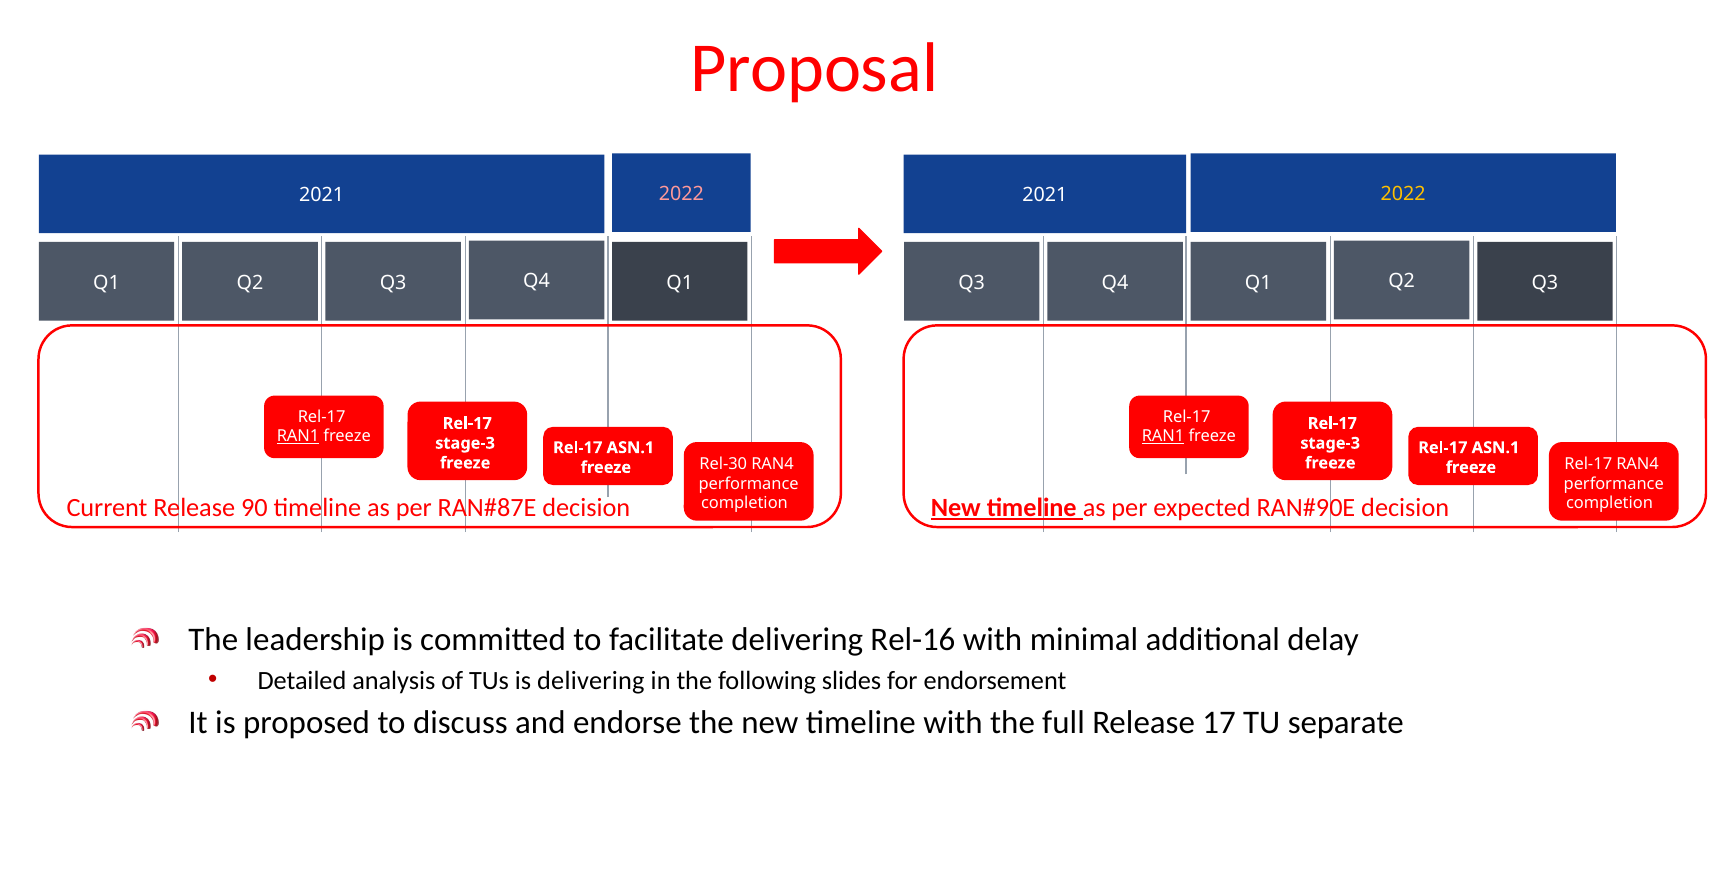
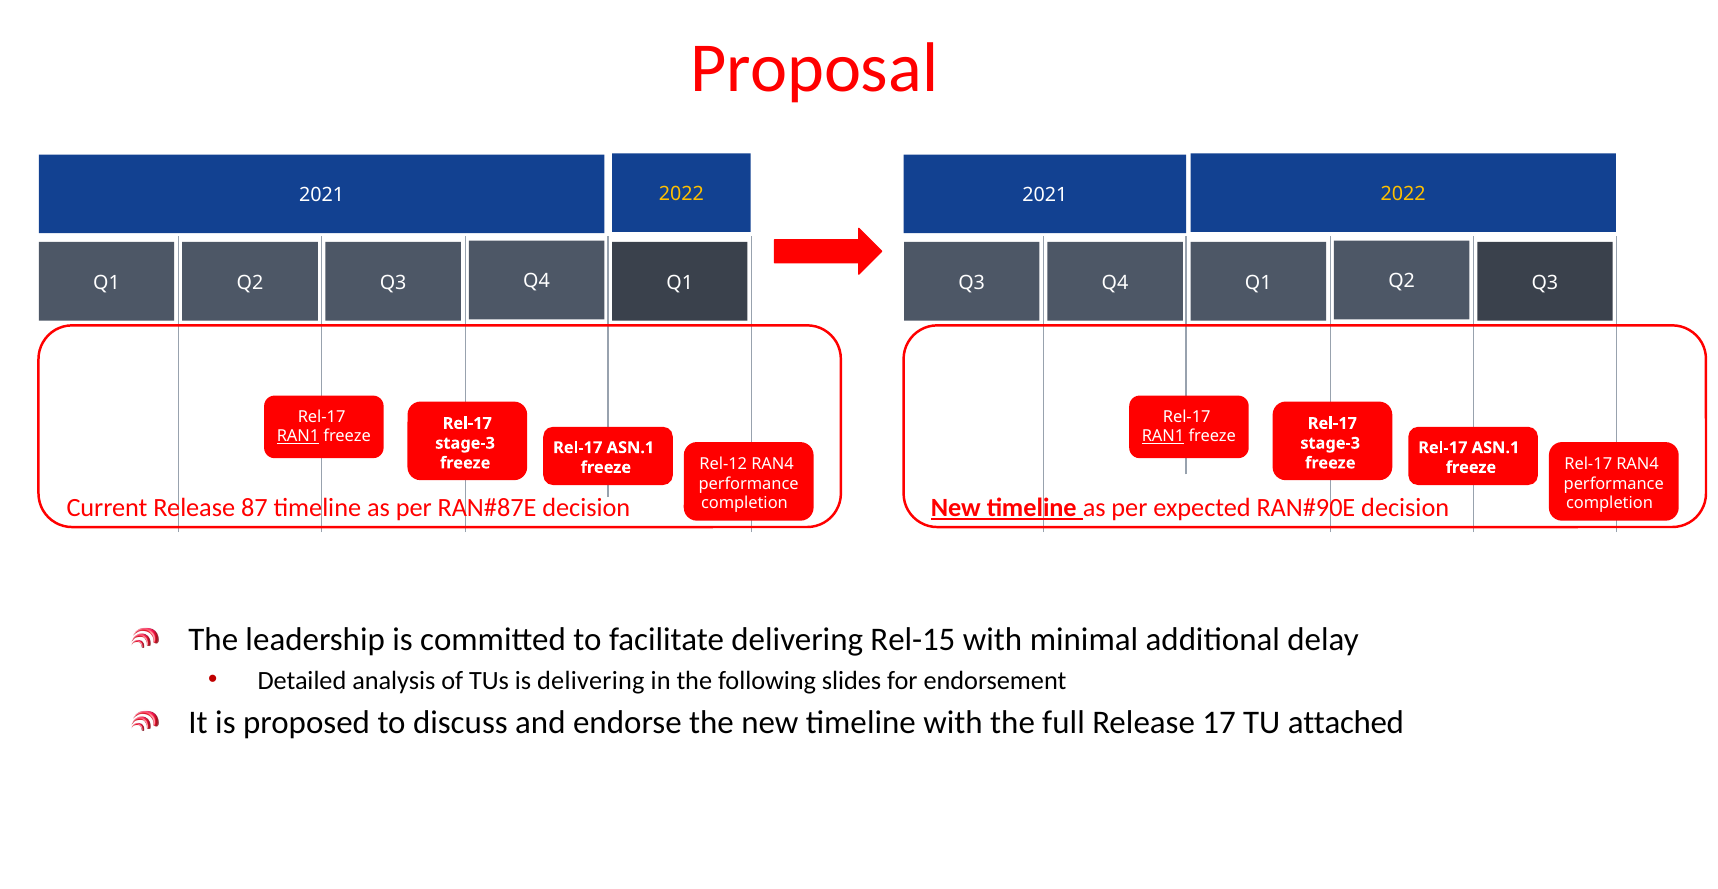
2022 colour: pink -> yellow (681, 194)
Rel-30: Rel-30 -> Rel-12 (723, 464)
90: 90 -> 87 (254, 507)
Rel-16: Rel-16 -> Rel-15 (913, 640)
separate: separate -> attached (1346, 723)
